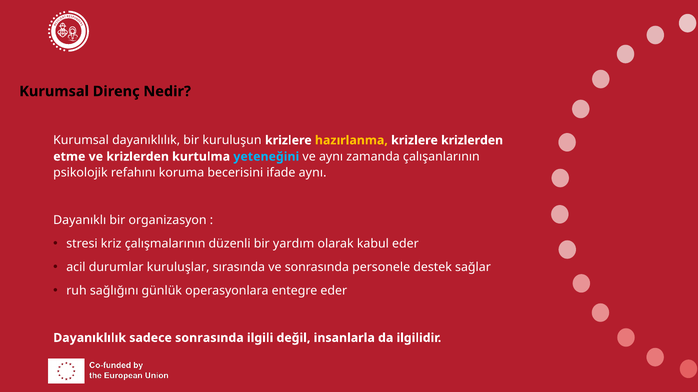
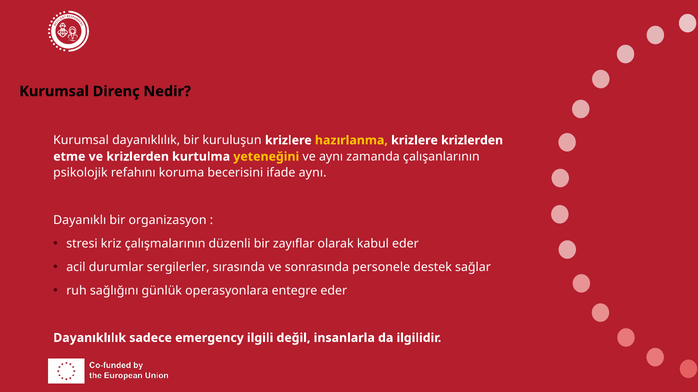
yeteneğini colour: light blue -> yellow (266, 157)
yardım: yardım -> zayıflar (294, 244)
kuruluşlar: kuruluşlar -> sergilerler (178, 268)
sadece sonrasında: sonrasında -> emergency (209, 338)
